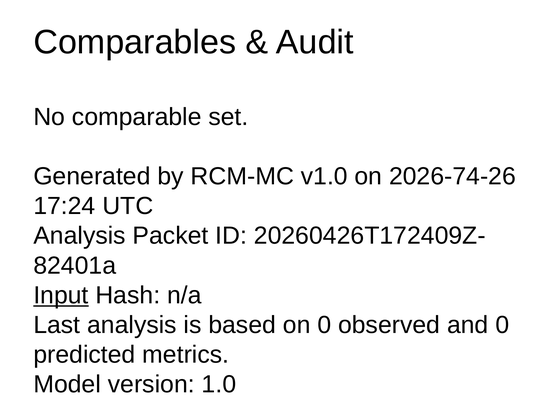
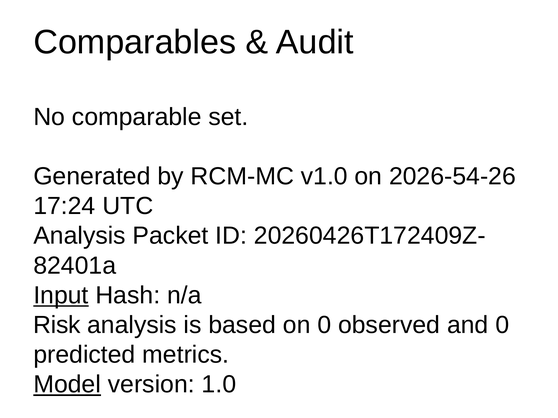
2026-74-26: 2026-74-26 -> 2026-54-26 (452, 177)
Last: Last -> Risk (57, 325)
Model underline: none -> present (67, 385)
